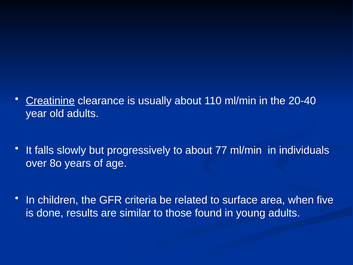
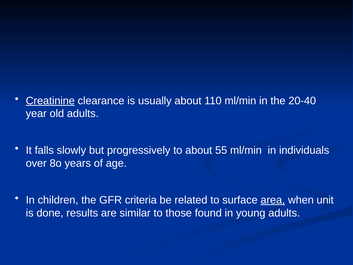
77: 77 -> 55 (221, 150)
area underline: none -> present (273, 200)
five: five -> unit (325, 200)
